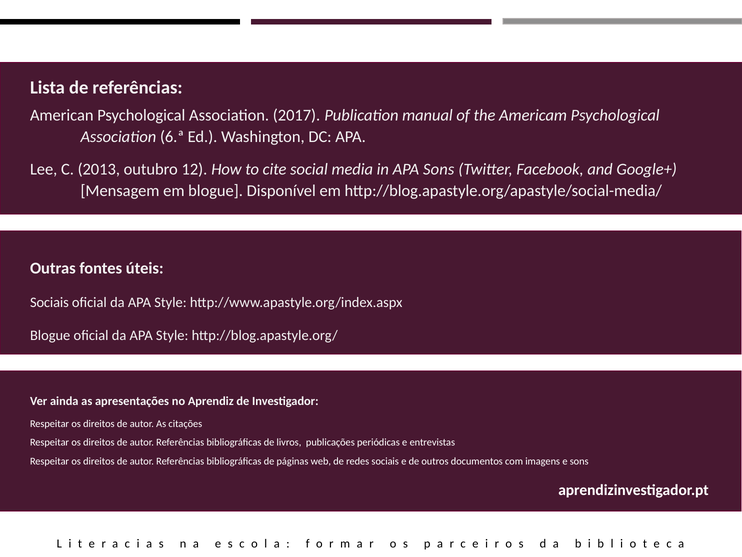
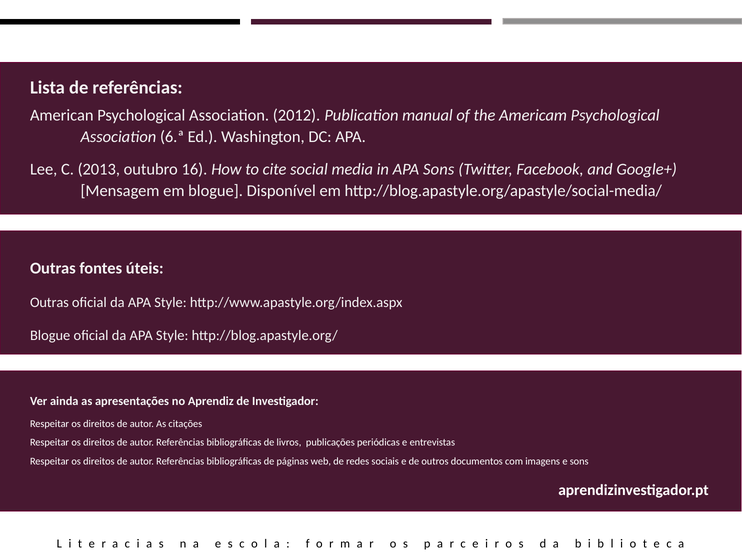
2017: 2017 -> 2012 (297, 115)
12: 12 -> 16 (194, 169)
Sociais: Sociais -> Outras (49, 302)
